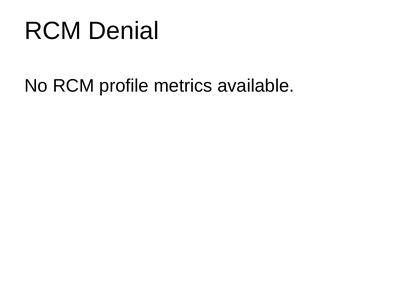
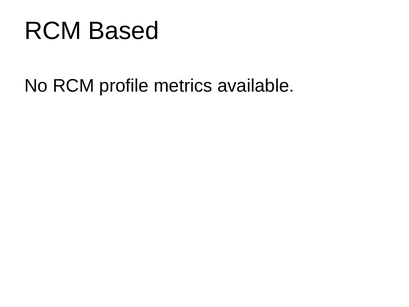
Denial: Denial -> Based (124, 31)
